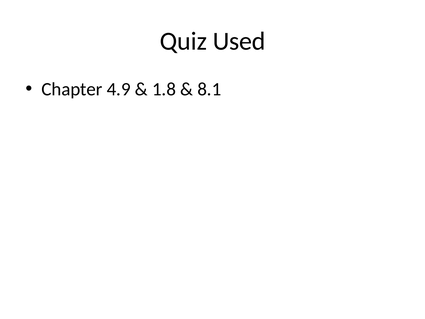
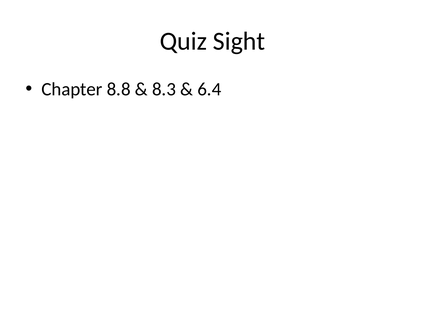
Used: Used -> Sight (239, 41)
4.9: 4.9 -> 8.8 (119, 89)
1.8: 1.8 -> 8.3 (164, 89)
8.1: 8.1 -> 6.4 (209, 89)
